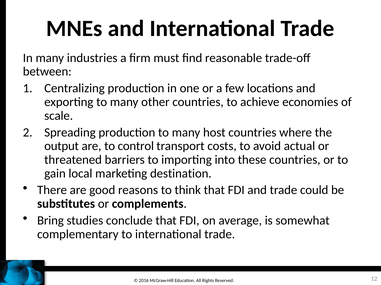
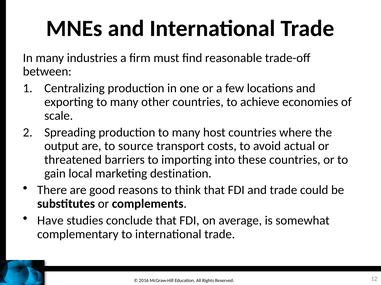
control: control -> source (136, 146)
Bring: Bring -> Have (50, 221)
